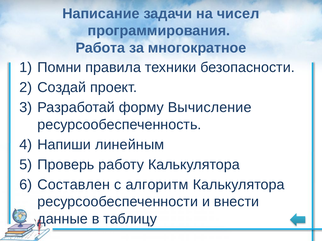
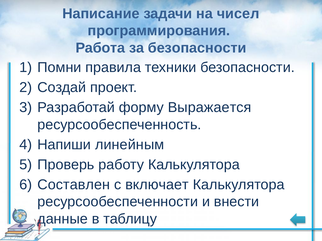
за многократное: многократное -> безопасности (197, 48)
Вычисление: Вычисление -> Выражается (210, 108)
алгоритм: алгоритм -> включает (157, 185)
